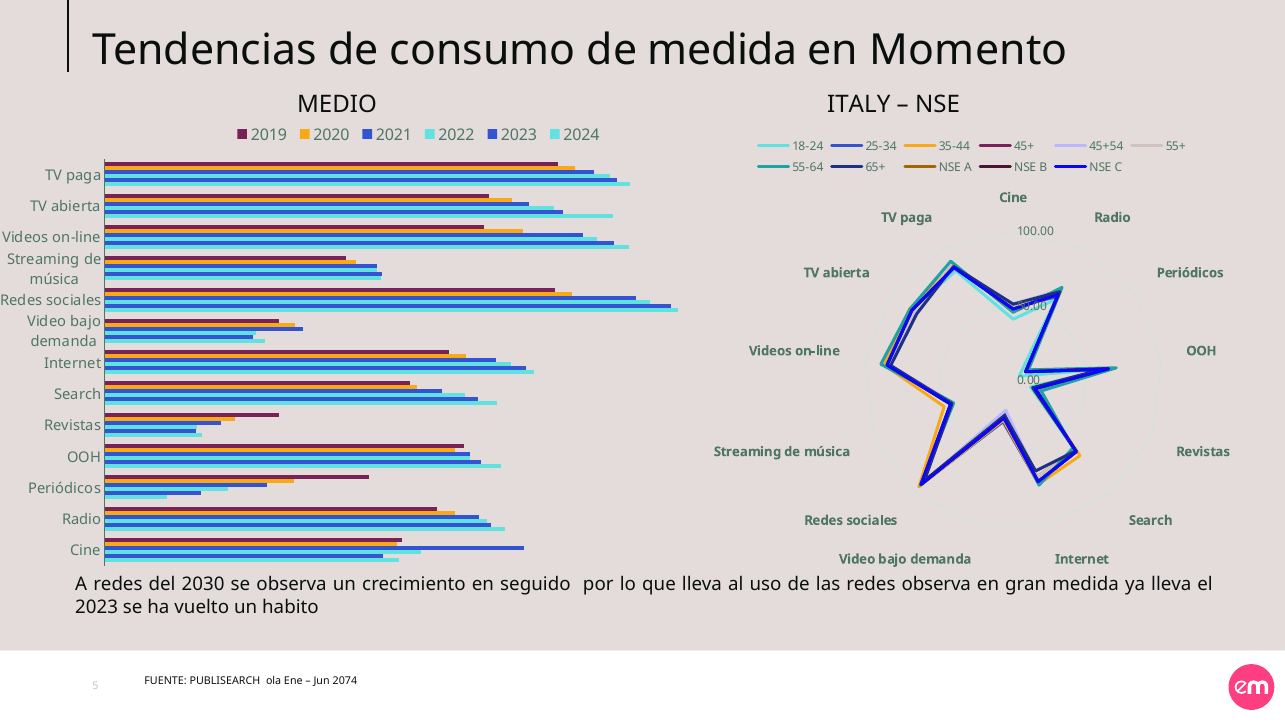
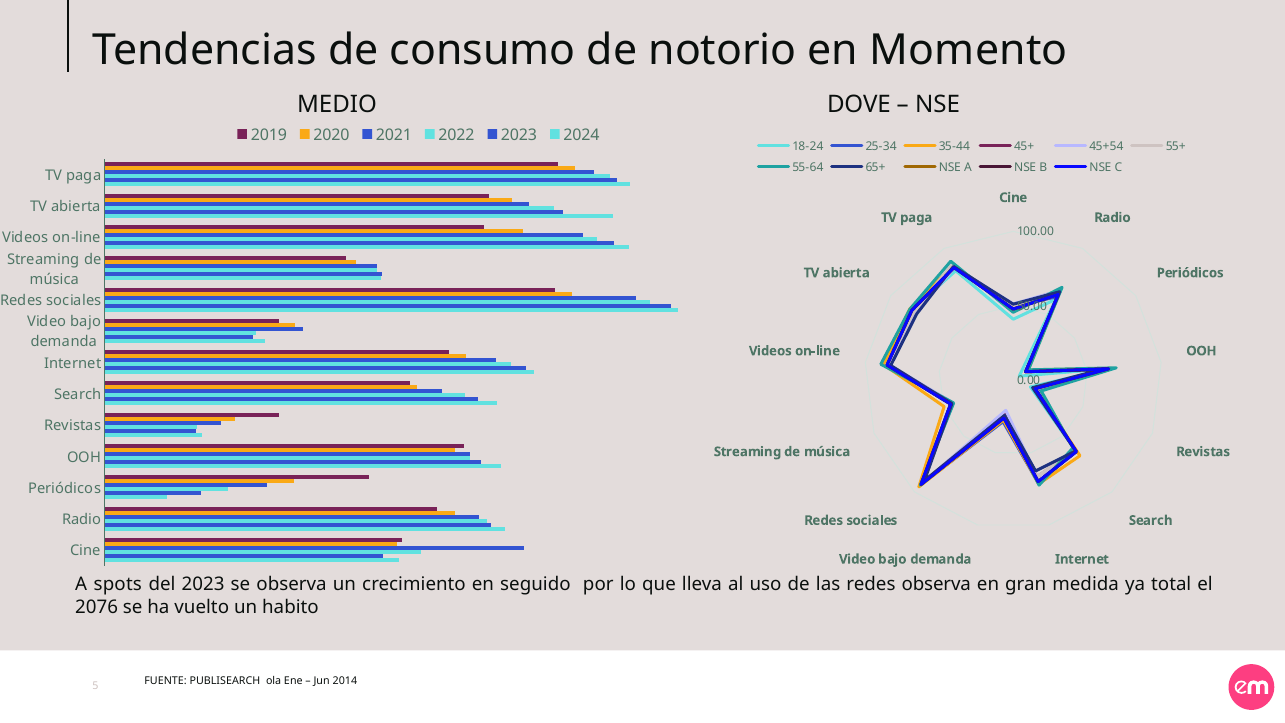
de medida: medida -> notorio (723, 50)
ITALY: ITALY -> DOVE (859, 104)
A redes: redes -> spots (118, 584)
del 2030: 2030 -> 2023 (203, 584)
ya lleva: lleva -> total (1171, 584)
2023: 2023 -> 2076 (97, 607)
2074: 2074 -> 2014 (345, 680)
